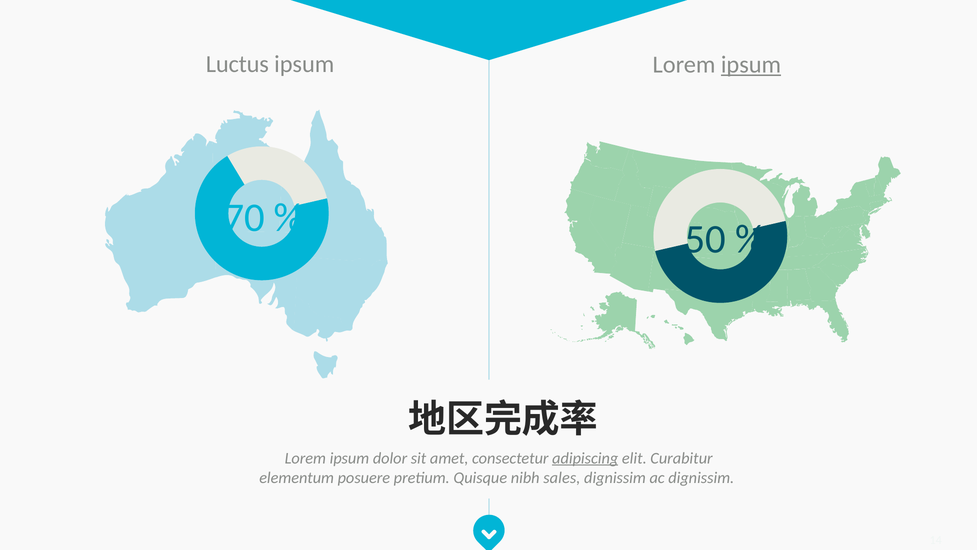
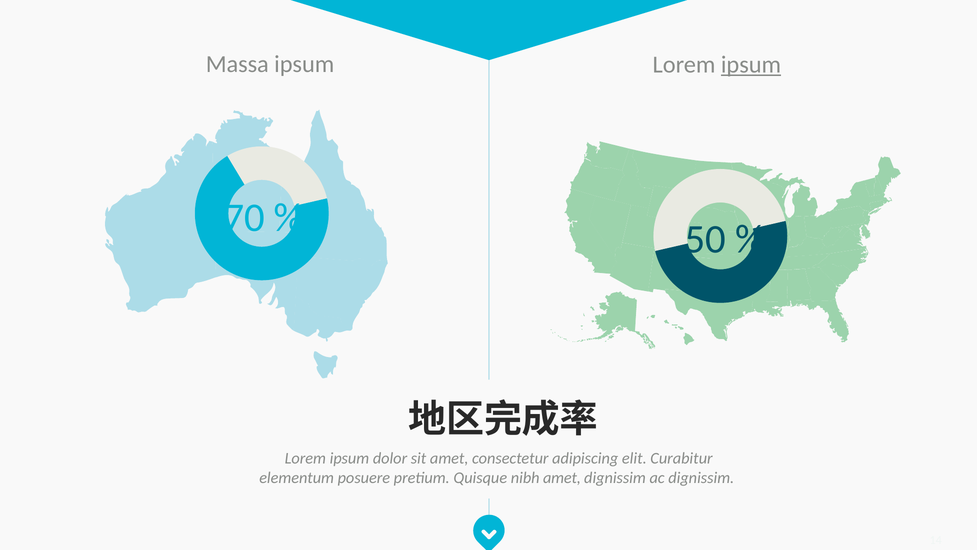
Luctus: Luctus -> Massa (237, 64)
adipiscing underline: present -> none (585, 458)
nibh sales: sales -> amet (562, 477)
